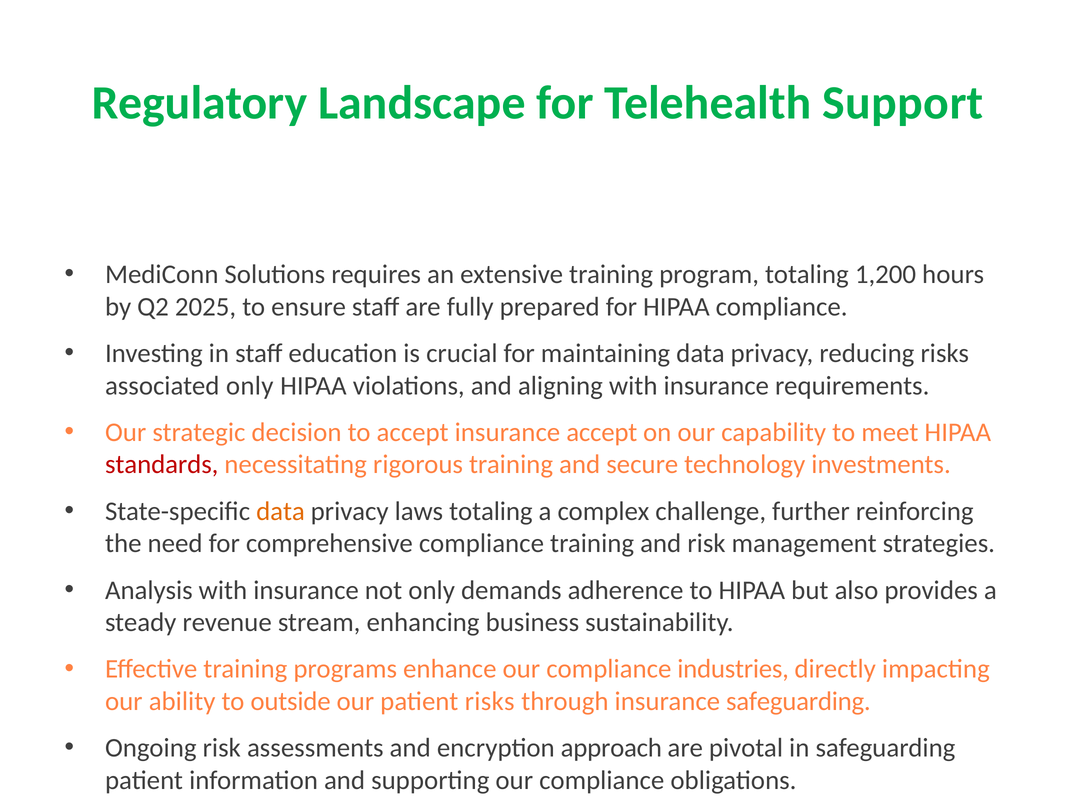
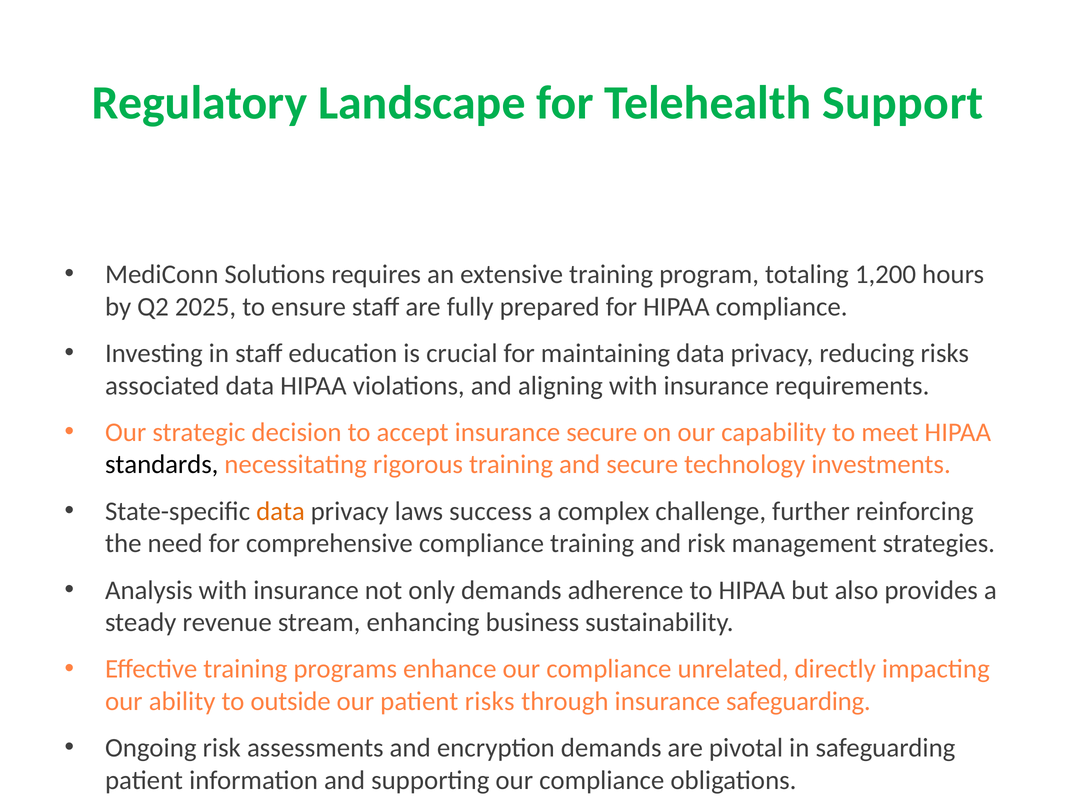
associated only: only -> data (250, 386)
insurance accept: accept -> secure (602, 433)
standards colour: red -> black (162, 465)
laws totaling: totaling -> success (491, 512)
industries: industries -> unrelated (733, 670)
encryption approach: approach -> demands (611, 749)
